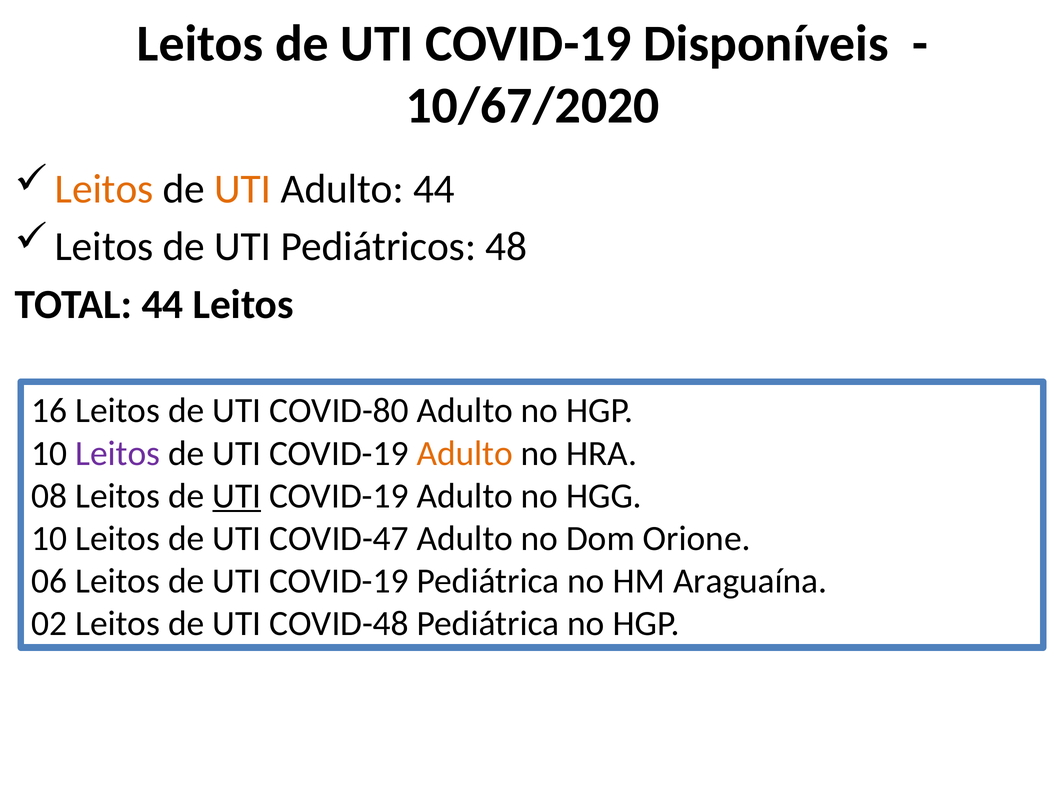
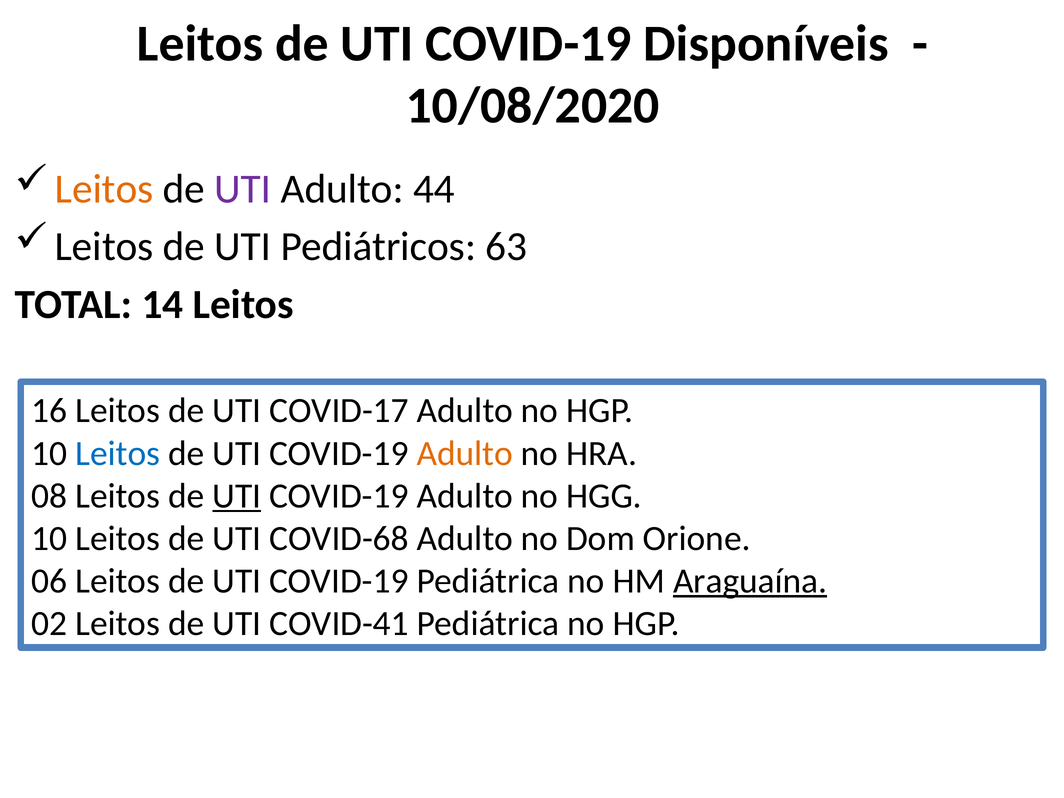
10/67/2020: 10/67/2020 -> 10/08/2020 (533, 106)
UTI colour: orange -> purple (243, 189)
48: 48 -> 63 (506, 247)
TOTAL 44: 44 -> 14 (162, 305)
COVID-80: COVID-80 -> COVID-17 (339, 411)
Leitos colour: purple -> blue (118, 453)
COVID-47: COVID-47 -> COVID-68 (339, 538)
Araguaína underline: none -> present (750, 581)
COVID-48: COVID-48 -> COVID-41 (339, 624)
